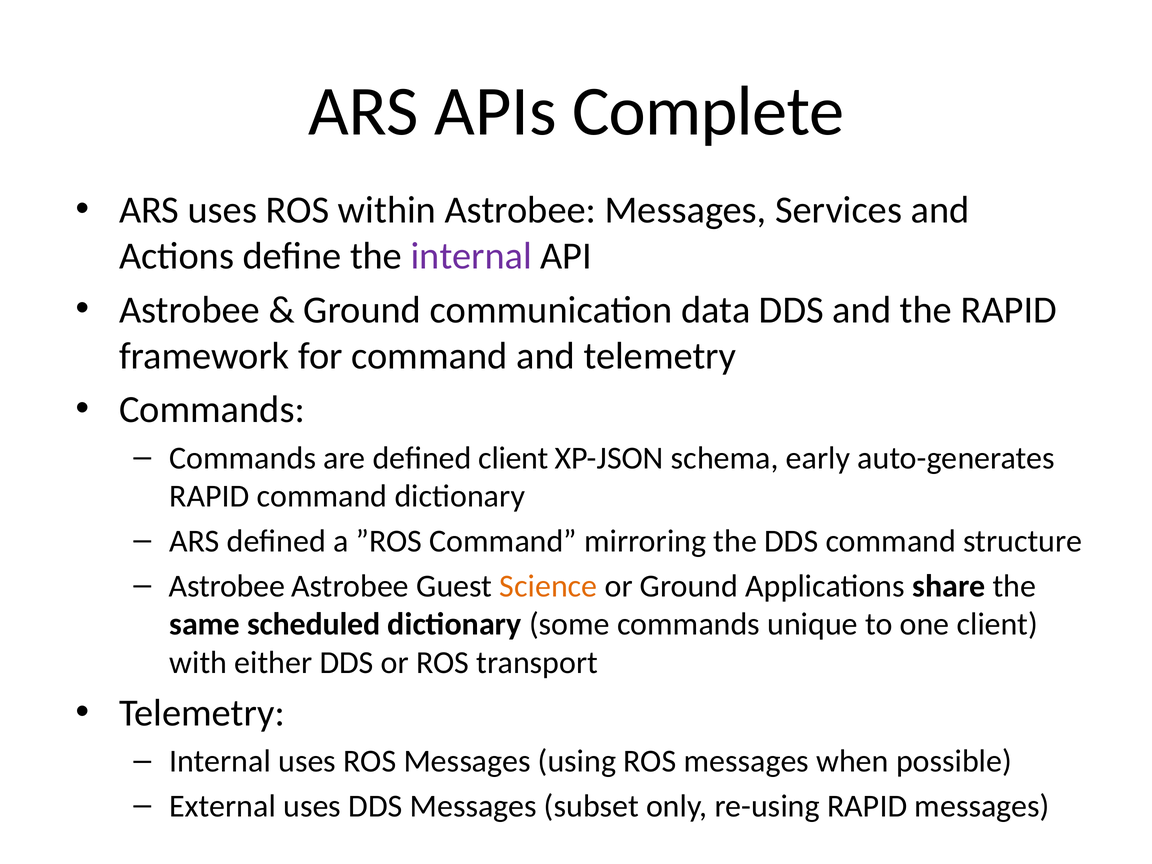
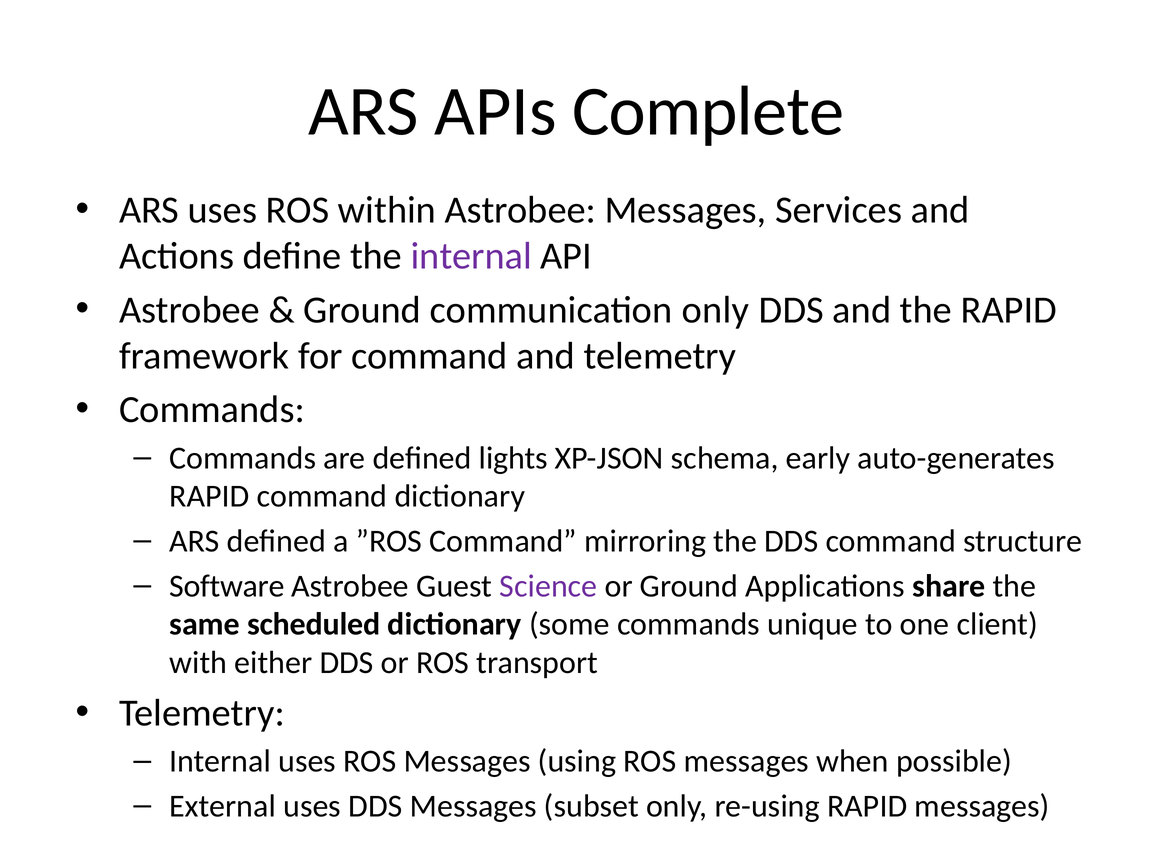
communication data: data -> only (715, 310)
defined client: client -> lights (513, 458)
Astrobee: Astrobee -> Software (227, 586)
Science colour: orange -> purple (548, 586)
